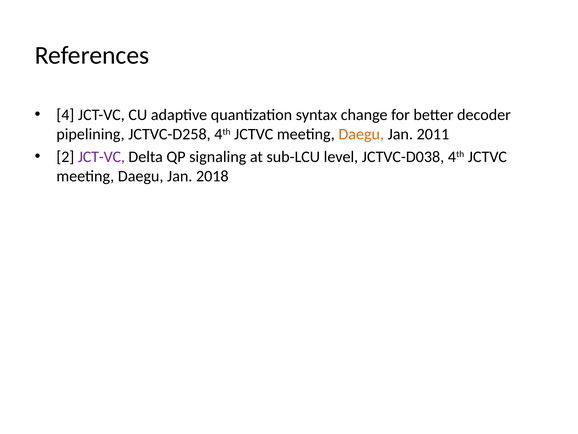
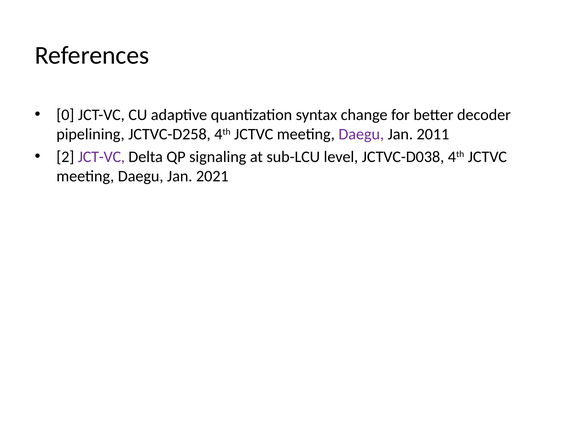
4: 4 -> 0 (65, 115)
Daegu colour: orange -> purple (361, 134)
2018: 2018 -> 2021 (212, 176)
